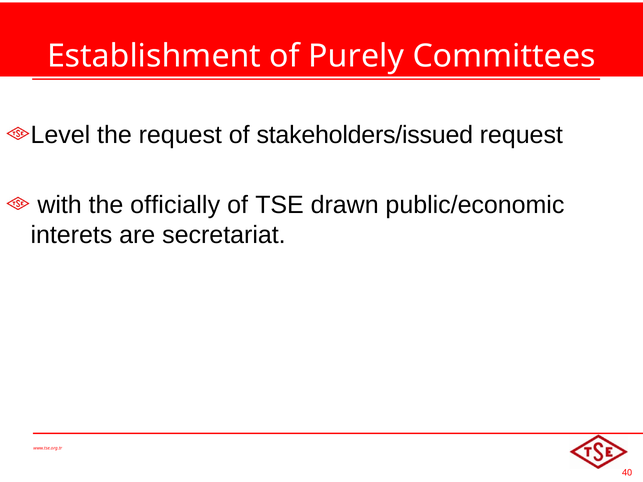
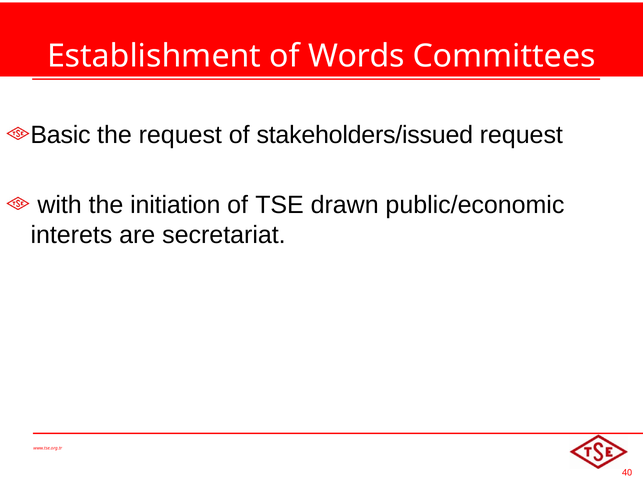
Purely: Purely -> Words (356, 56)
Level: Level -> Basic (61, 135)
officially: officially -> initiation (175, 205)
